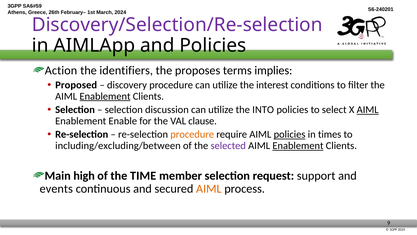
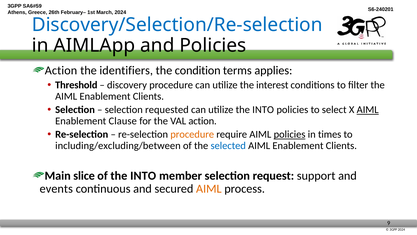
Discovery/Selection/Re-selection colour: purple -> blue (177, 25)
proposes: proposes -> condition (198, 71)
implies: implies -> applies (273, 71)
Proposed: Proposed -> Threshold (76, 85)
Enablement underline: present -> none (105, 96)
discussion: discussion -> requested (167, 110)
Enable: Enable -> Clause (123, 121)
VAL clause: clause -> action (203, 121)
selected colour: purple -> blue (228, 145)
Enablement underline: present -> none (298, 145)
high: high -> slice (84, 175)
of the TIME: TIME -> INTO (143, 175)
